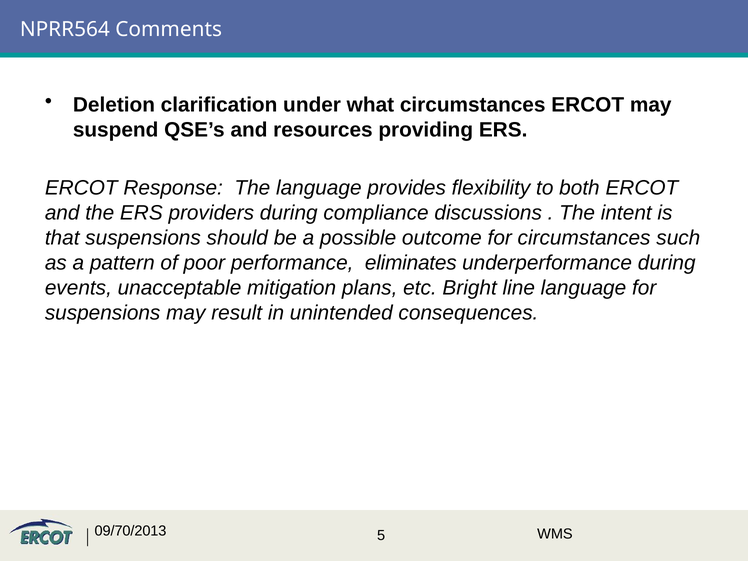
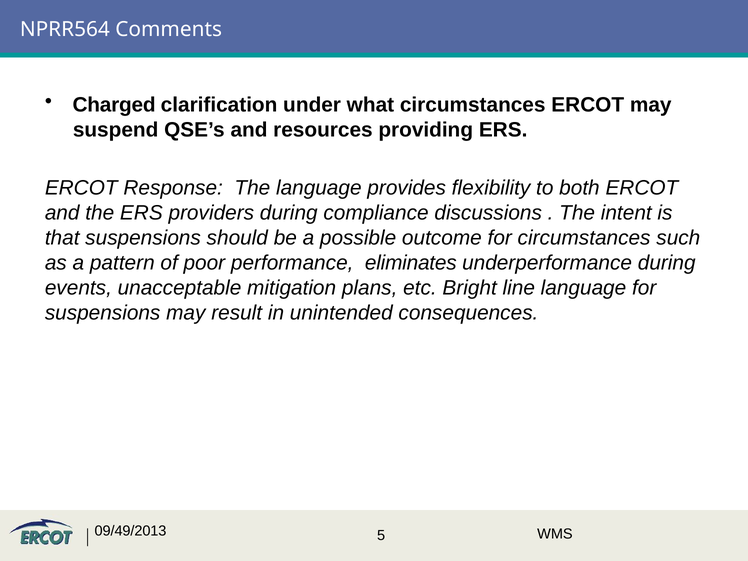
Deletion: Deletion -> Charged (114, 105)
09/70/2013: 09/70/2013 -> 09/49/2013 (131, 531)
